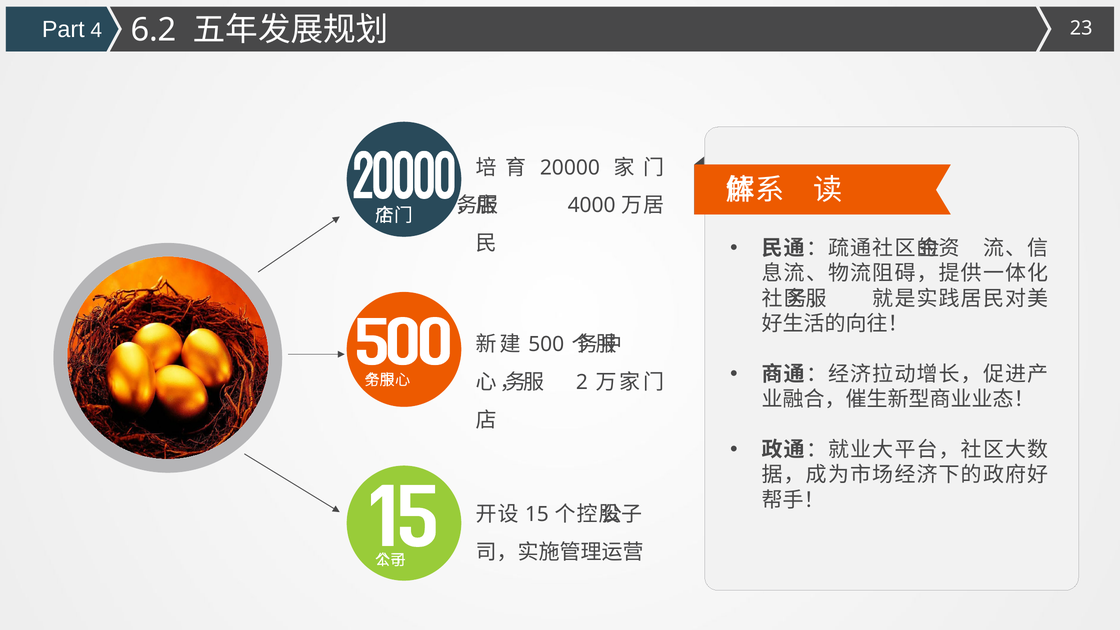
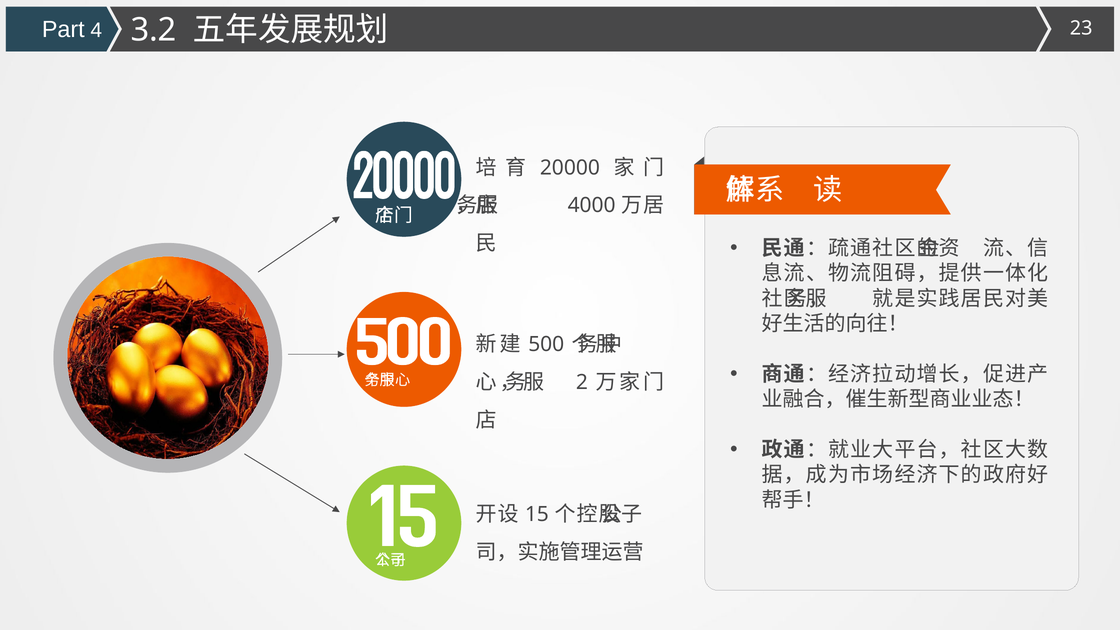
6.2: 6.2 -> 3.2 (154, 30)
